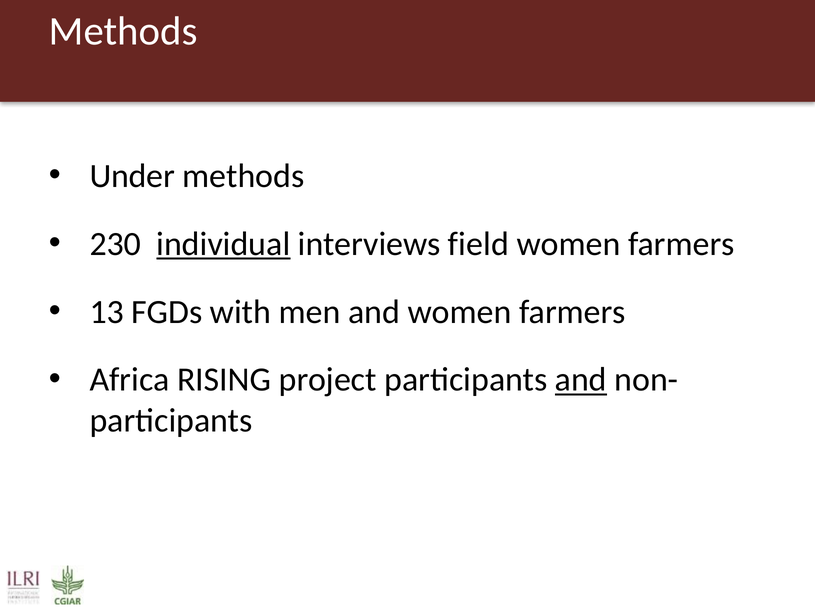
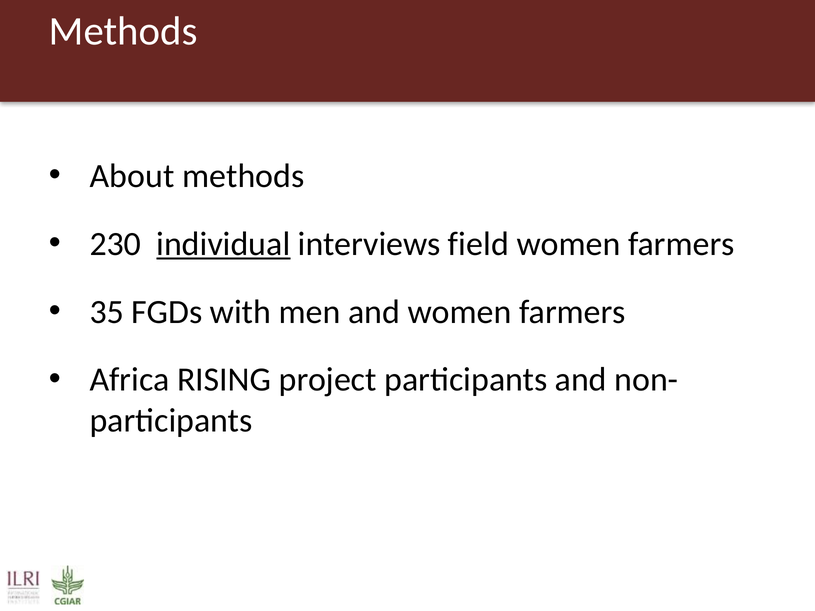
Under: Under -> About (132, 176)
13: 13 -> 35 (107, 312)
and underline: present -> none (581, 380)
